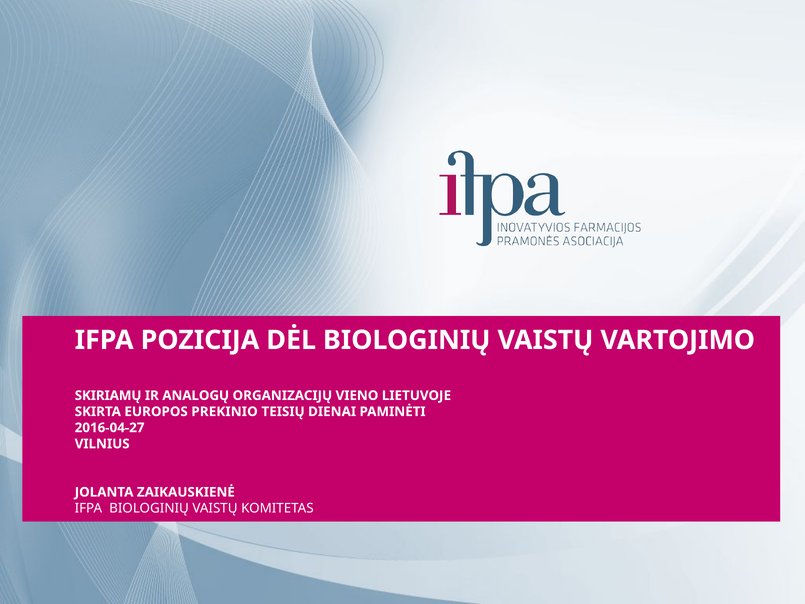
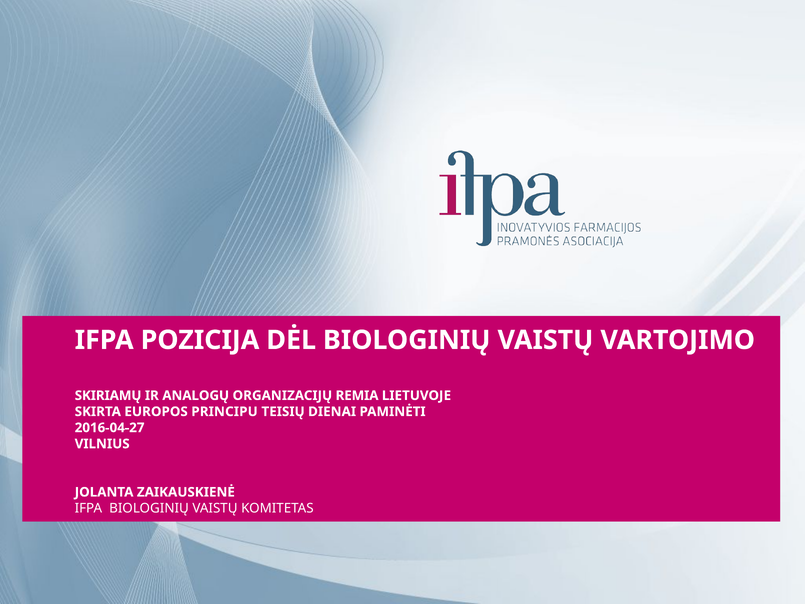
VIENO: VIENO -> REMIA (357, 395)
PREKINIO: PREKINIO -> PRINCIPU (225, 411)
